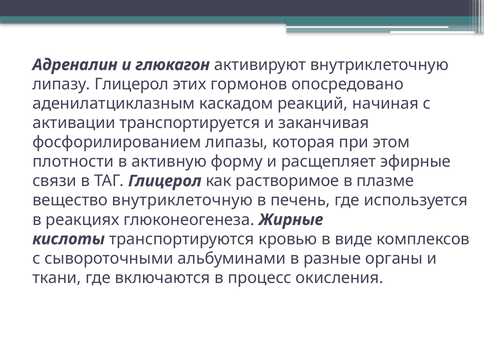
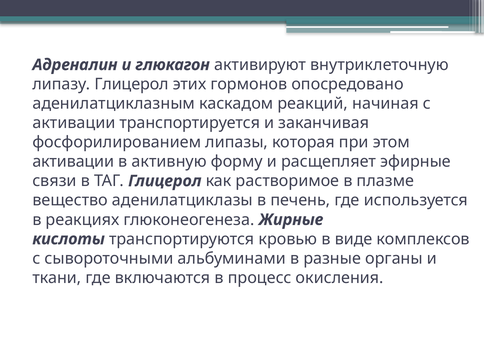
плотности: плотности -> активации (73, 162)
вещество внутриклеточную: внутриклеточную -> аденилатциклазы (182, 200)
